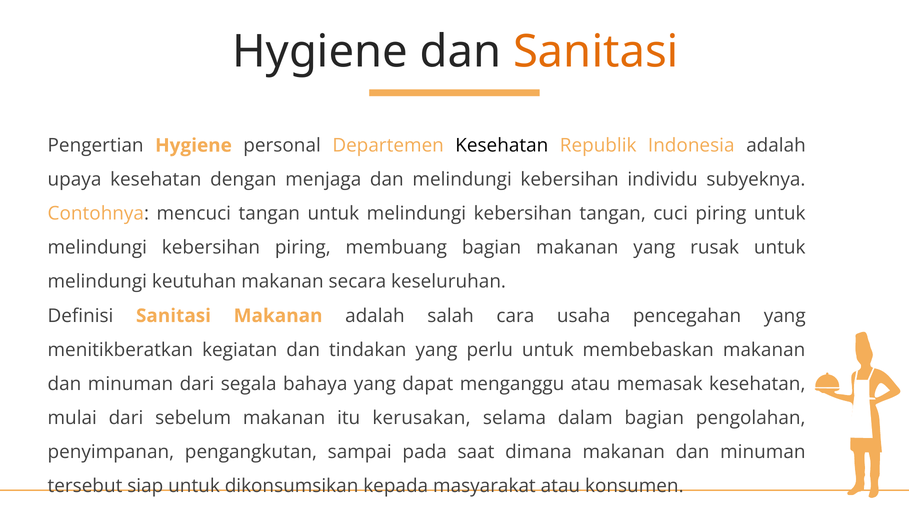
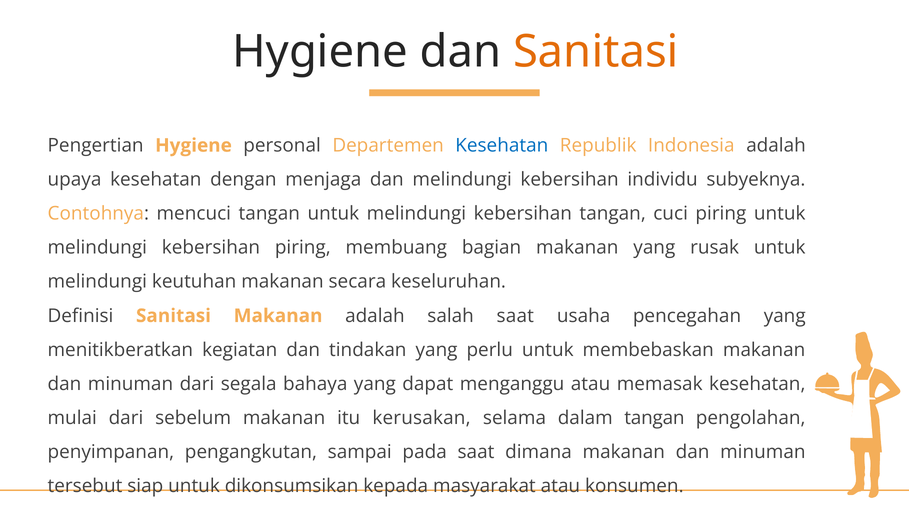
Kesehatan colour: black -> blue (502, 146)
salah cara: cara -> saat (515, 316)
dalam bagian: bagian -> tangan (654, 418)
